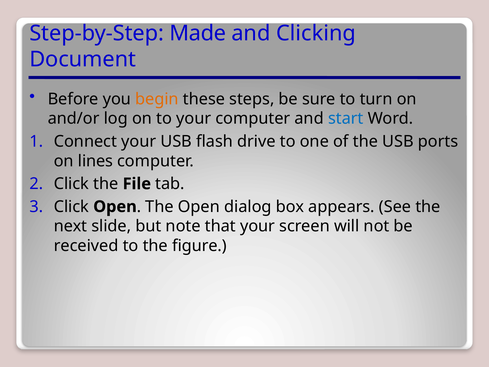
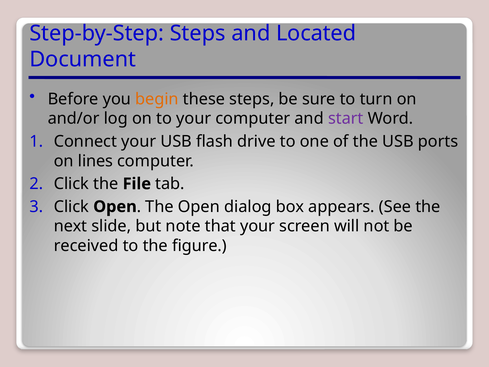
Step-by-Step Made: Made -> Steps (198, 33)
Clicking: Clicking -> Located (316, 33)
start colour: blue -> purple (346, 119)
